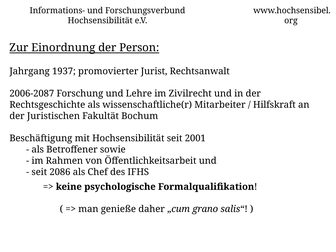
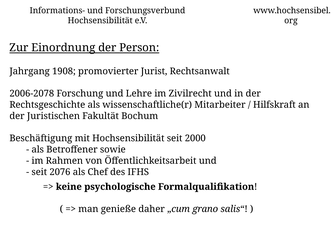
1937: 1937 -> 1908 (64, 71)
2006-2087: 2006-2087 -> 2006-2078 (32, 94)
2001: 2001 -> 2000 (195, 138)
2086: 2086 -> 2076 (60, 172)
